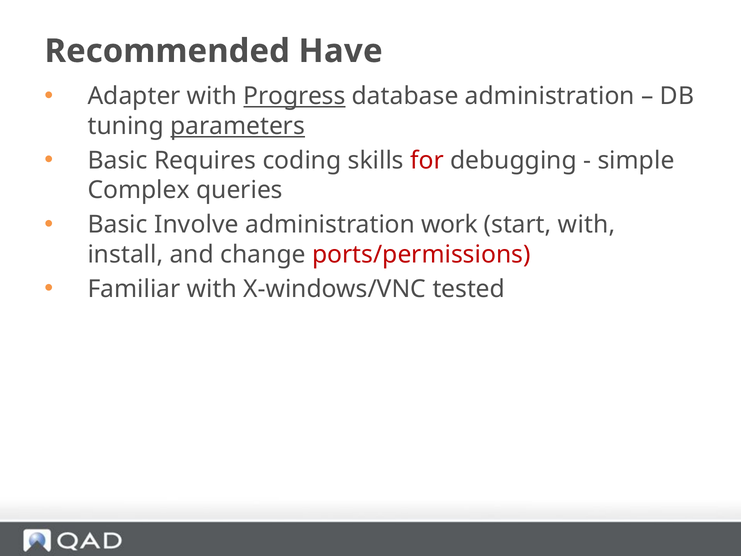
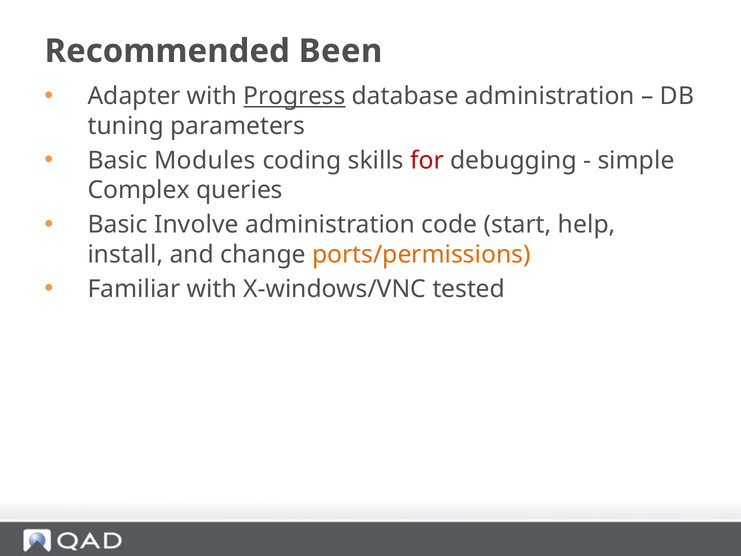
Have: Have -> Been (341, 51)
parameters underline: present -> none (238, 126)
Requires: Requires -> Modules (205, 160)
work: work -> code (449, 225)
start with: with -> help (587, 225)
ports/permissions colour: red -> orange (421, 254)
